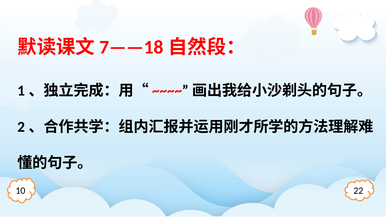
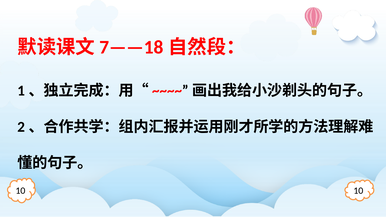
10 22: 22 -> 10 (358, 191)
